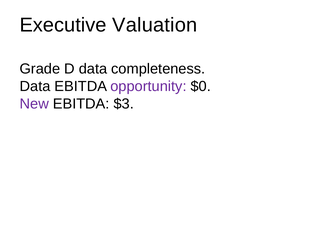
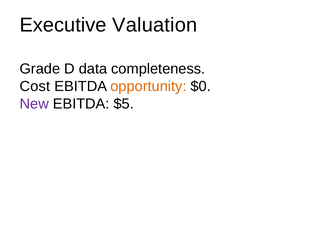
Data: Data -> Cost (35, 86)
opportunity colour: purple -> orange (148, 86)
$3: $3 -> $5 (124, 104)
